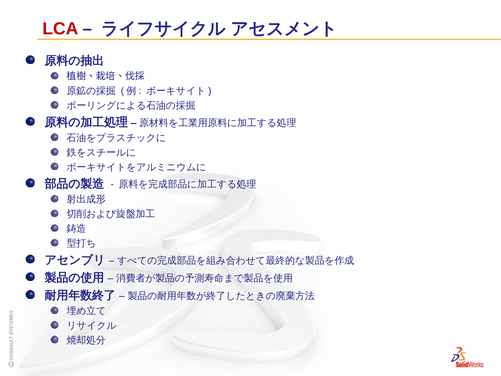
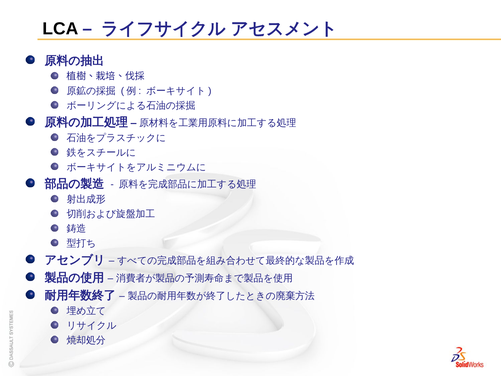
LCA colour: red -> black (60, 29)
